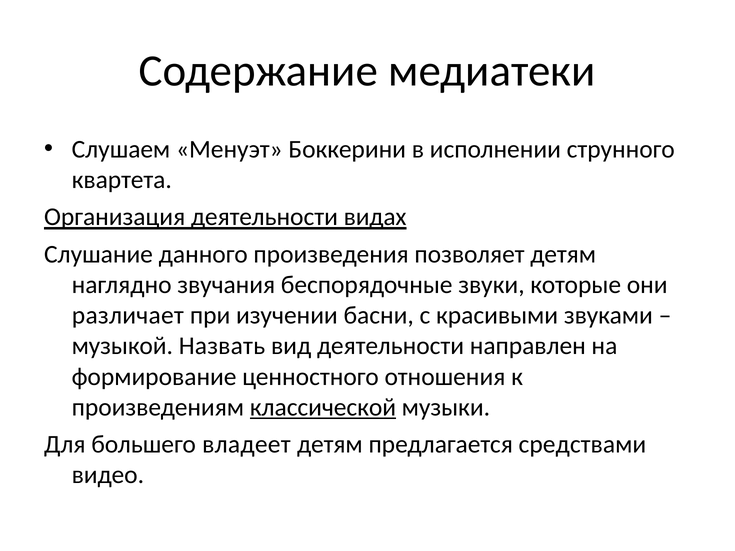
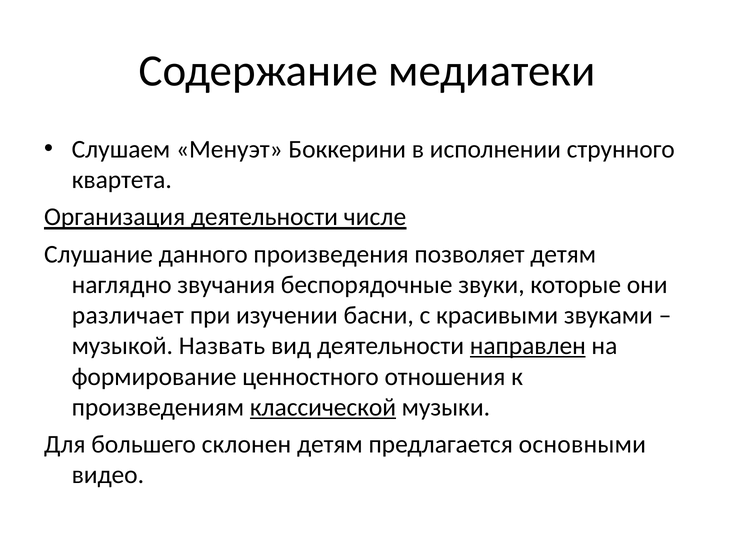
видах: видах -> числе (375, 217)
направлен underline: none -> present (528, 346)
владеет: владеет -> склонен (246, 445)
средствами: средствами -> основными (582, 445)
